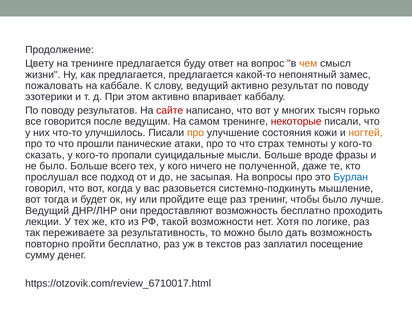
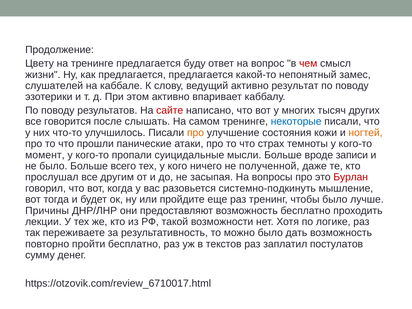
чем colour: orange -> red (308, 63)
пожаловать: пожаловать -> cлyшaтeлeй (54, 86)
горько: горько -> других (364, 110)
ведущим: ведущим -> слышать (147, 122)
некоторые colour: red -> blue (296, 122)
сказать: сказать -> момент (45, 155)
фpaзы: фpaзы -> записи (352, 155)
подход: подход -> другим (117, 177)
Бурлан colour: blue -> red (351, 177)
Ведущий: Ведущий -> Причины (47, 211)
посещение: посещение -> постулатов (337, 244)
